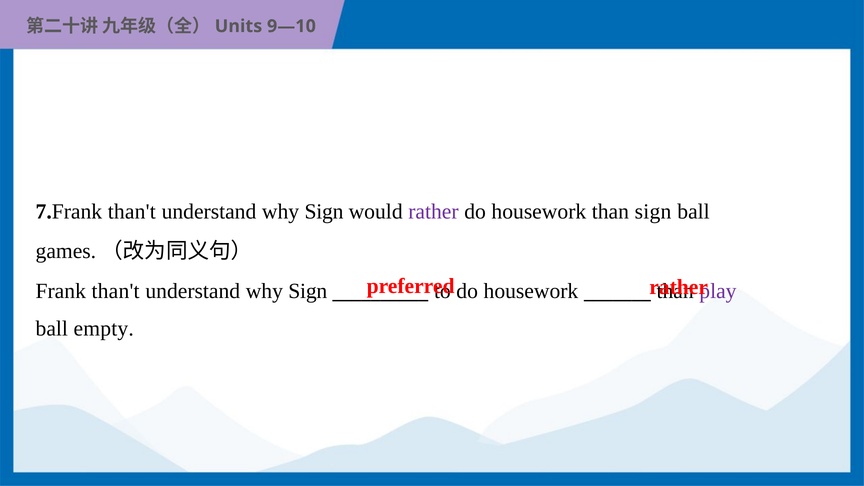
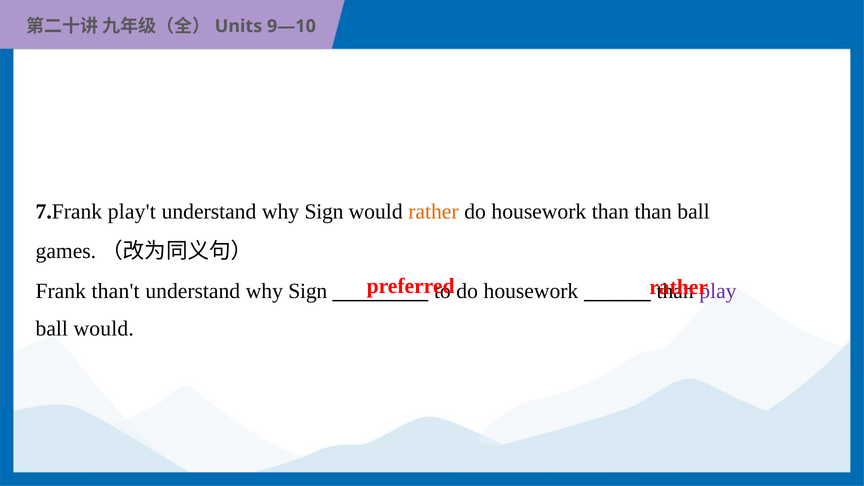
7.Frank than't: than't -> play't (132, 212)
rather colour: purple -> orange (433, 212)
than sign: sign -> than (653, 212)
ball empty: empty -> would (104, 329)
